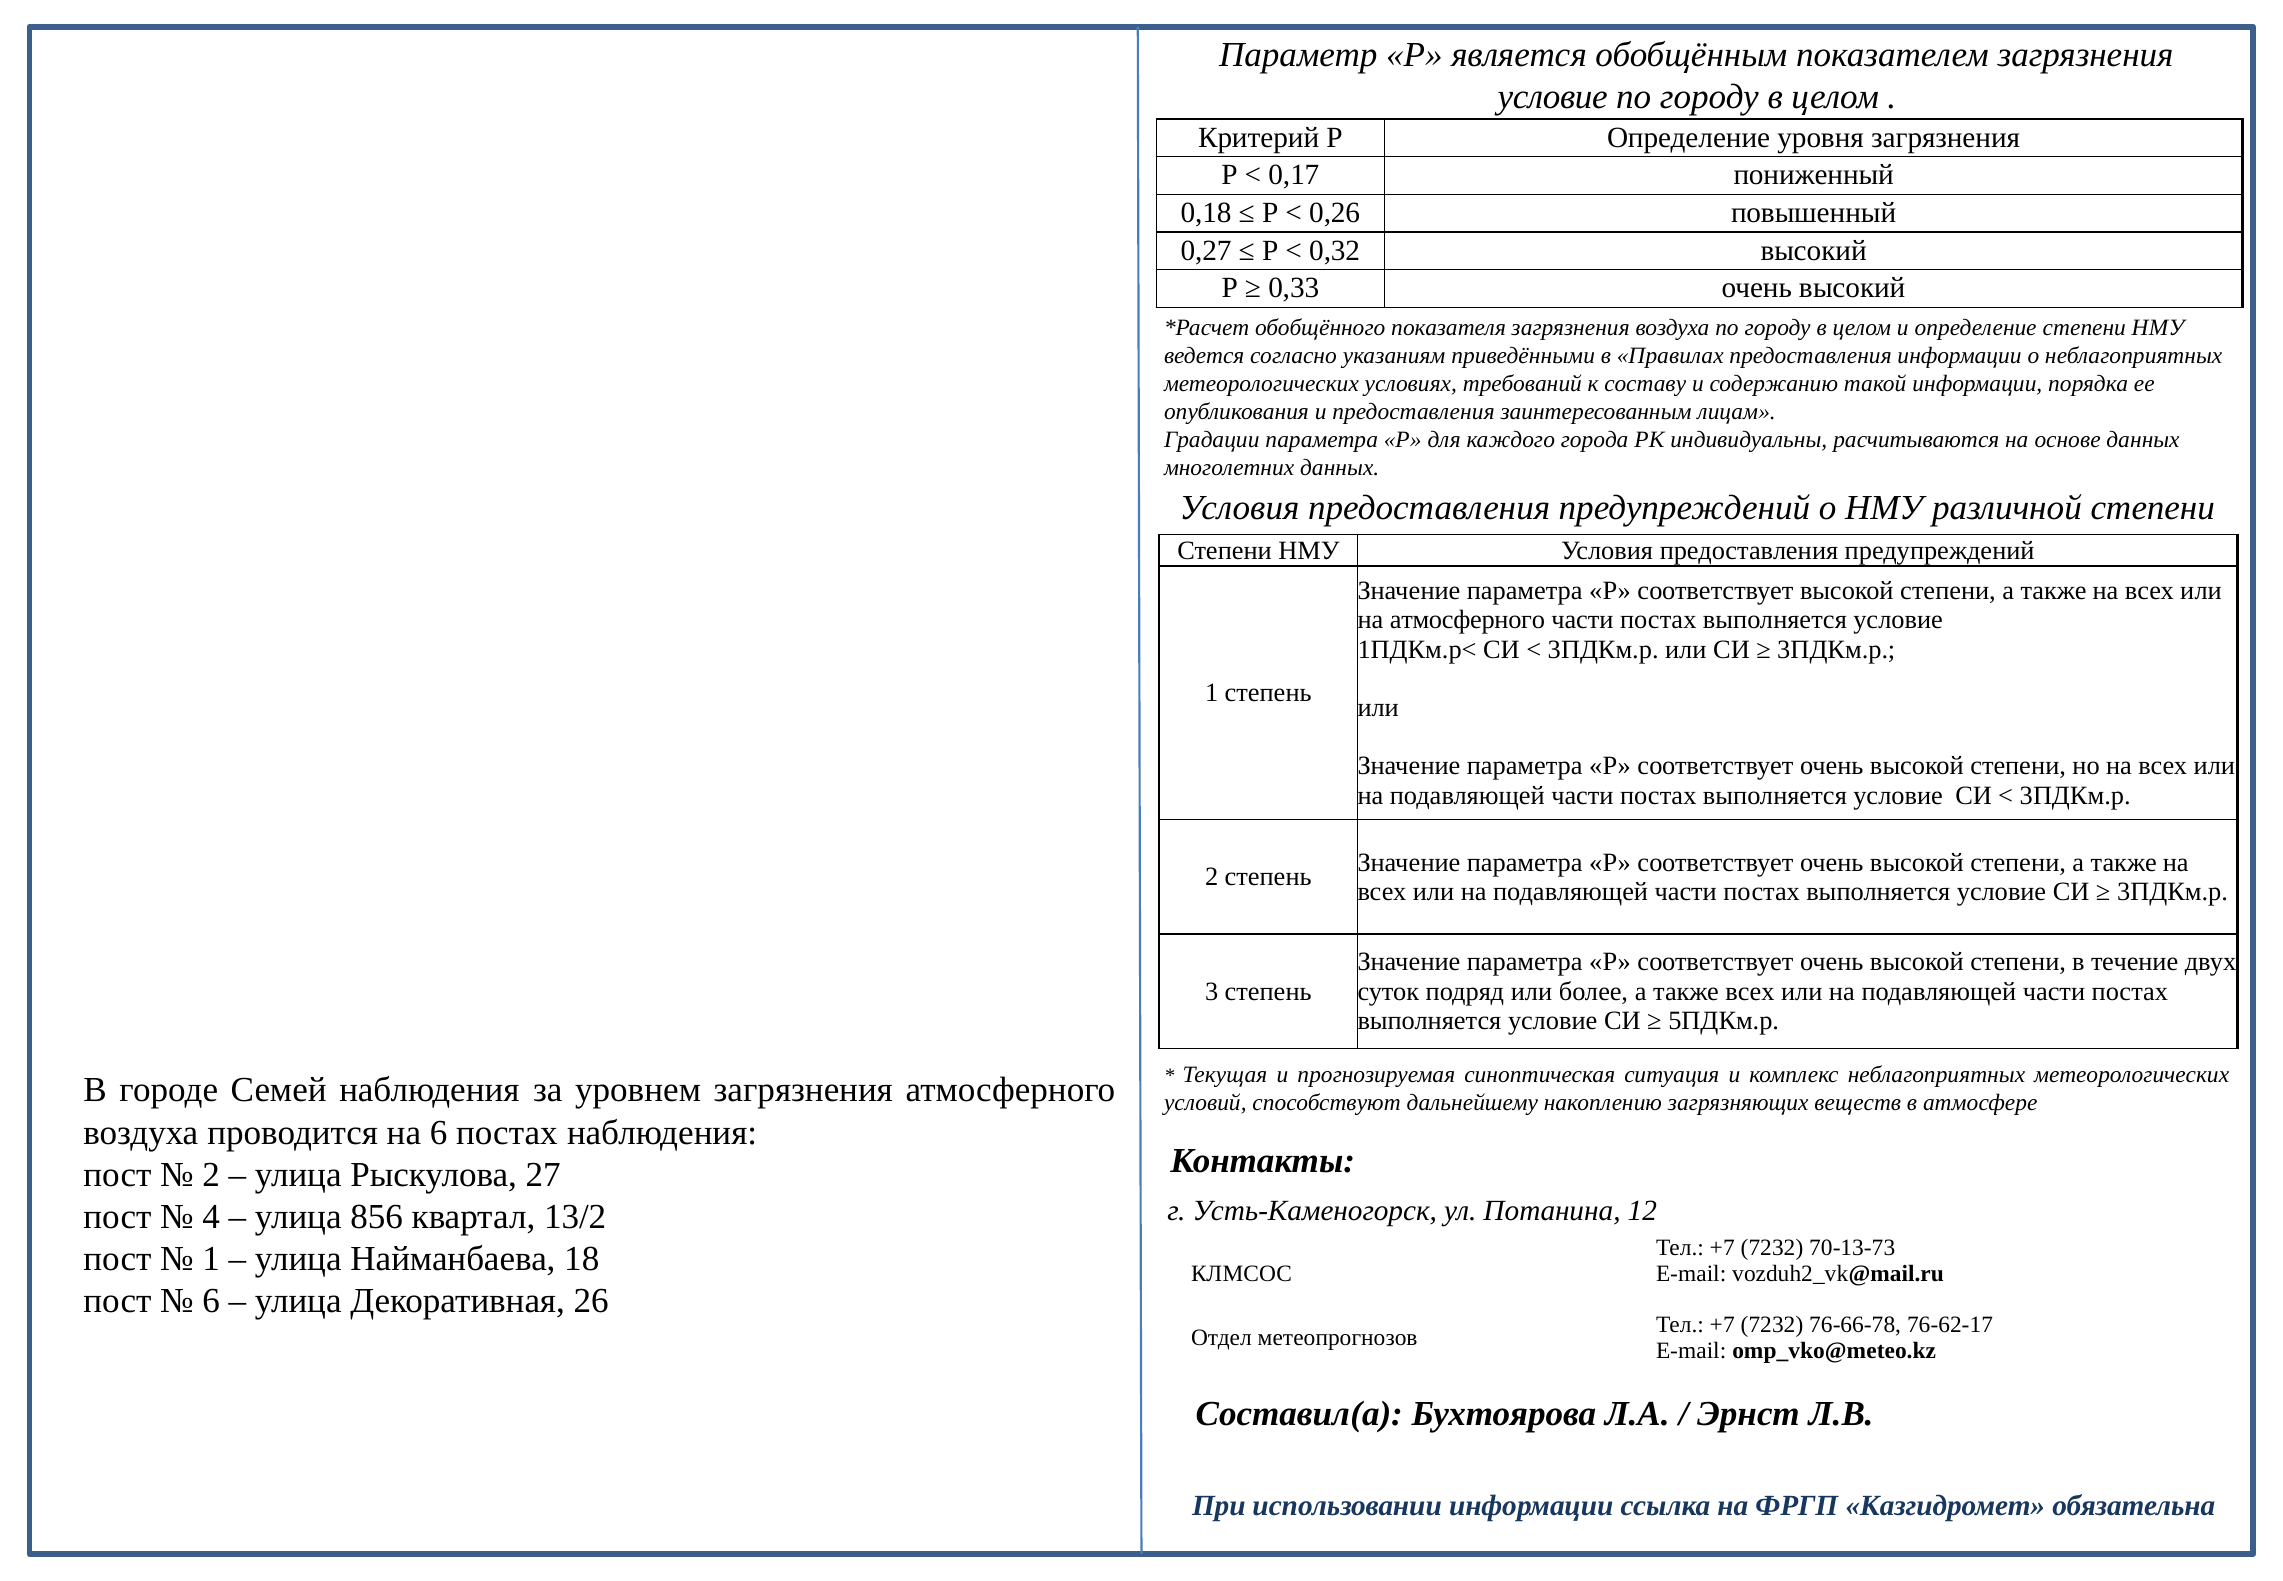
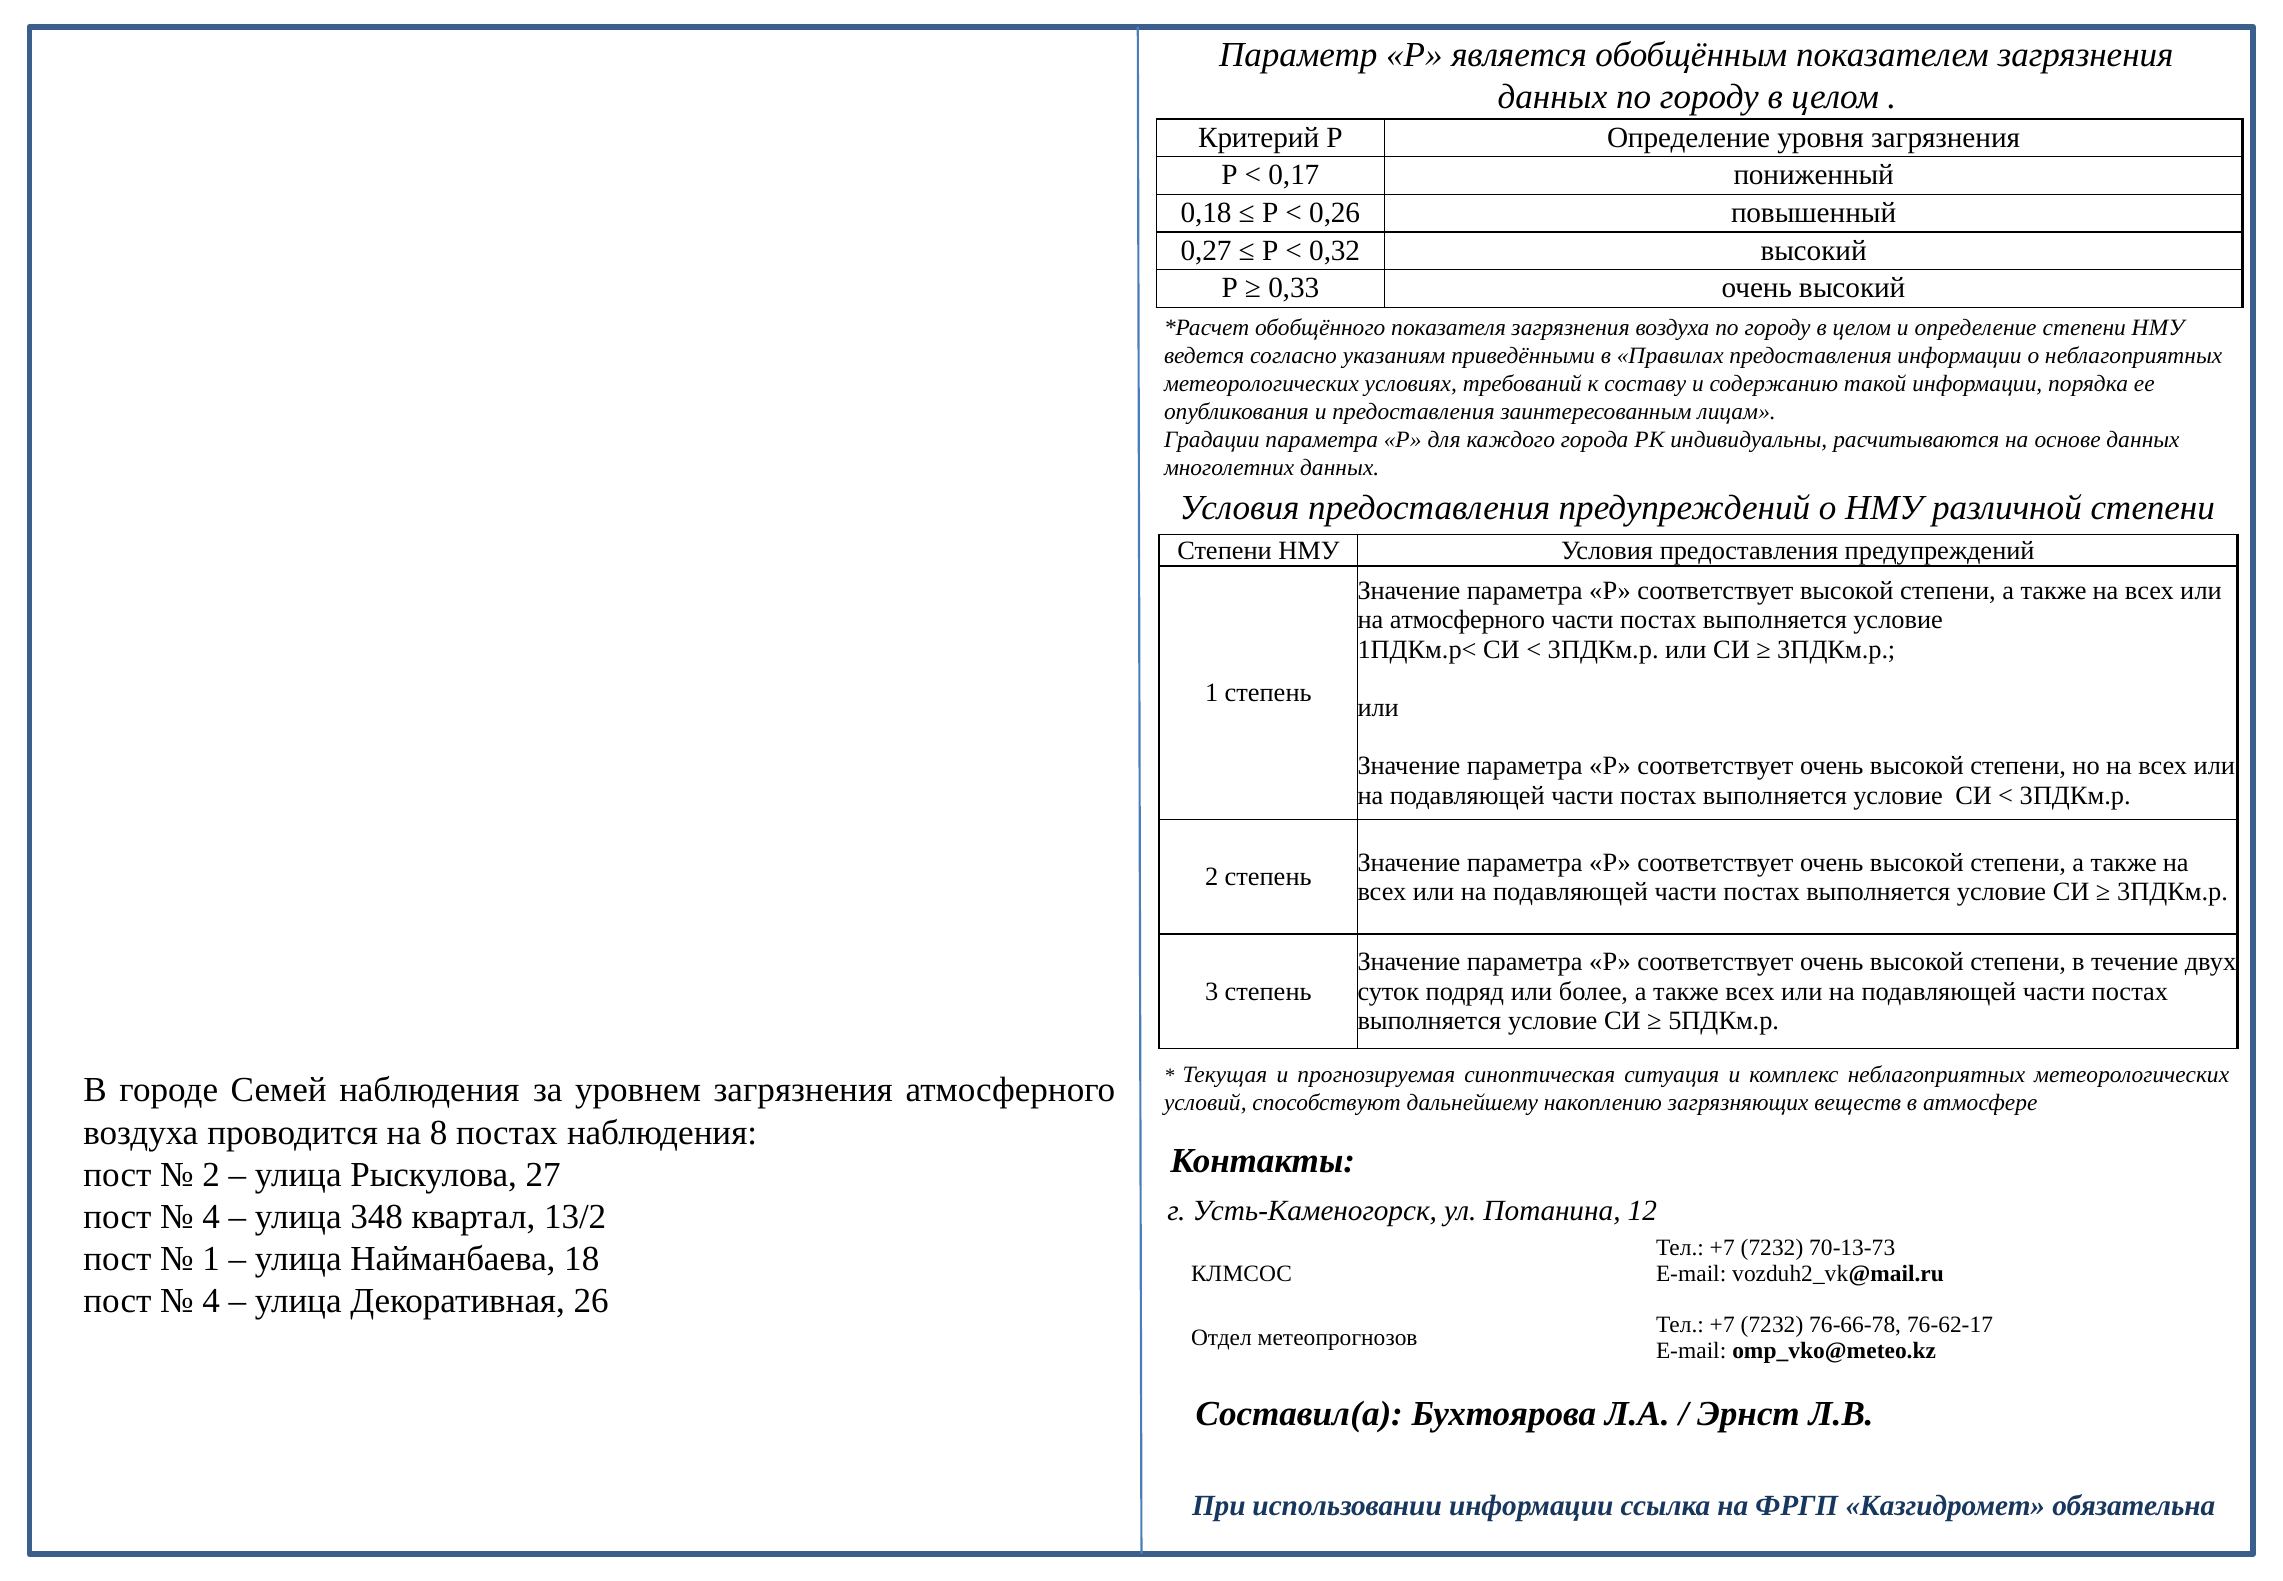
условие: условие -> данных (1552, 97)
на 6: 6 -> 8 (439, 1132)
856: 856 -> 348 (377, 1216)
6: 6 -> 4 (211, 1301)
